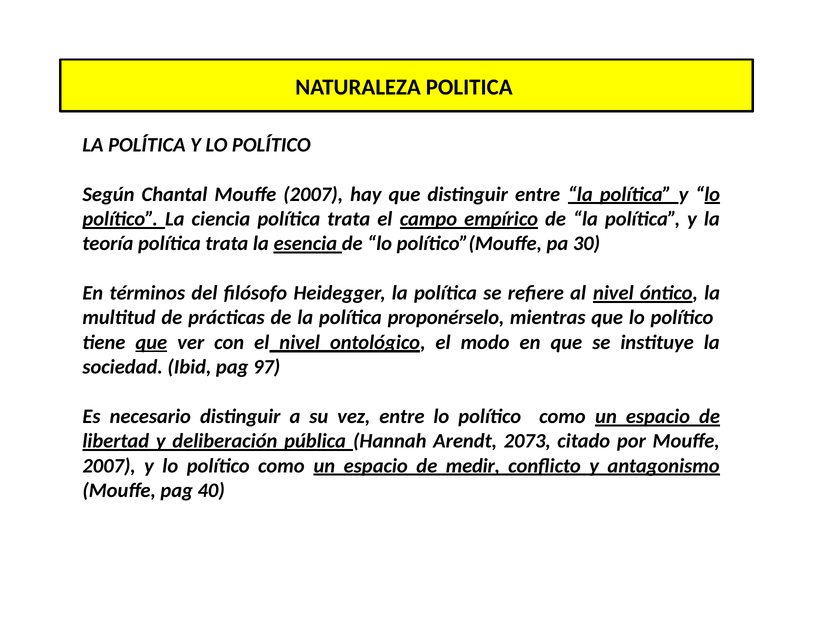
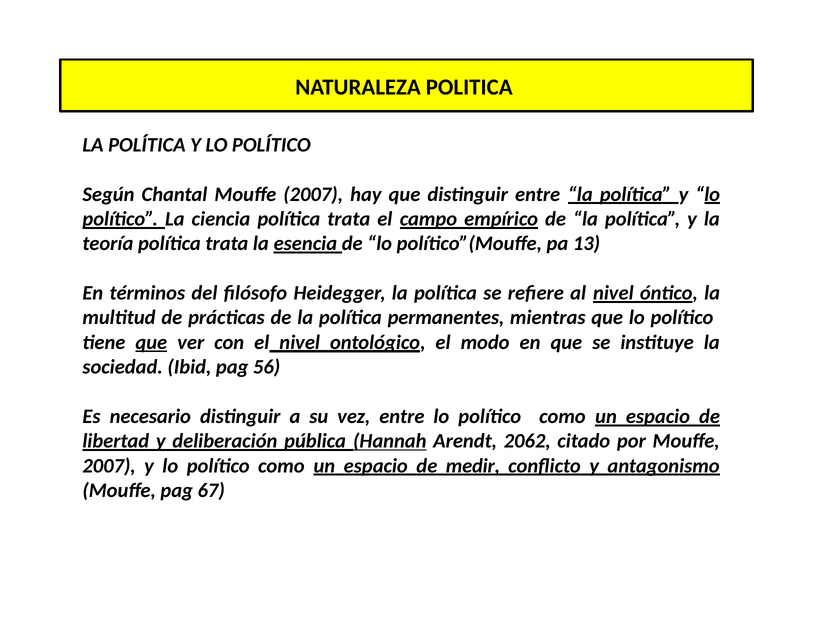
30: 30 -> 13 (587, 243)
proponérselo: proponérselo -> permanentes (446, 317)
97: 97 -> 56 (267, 367)
Hannah underline: none -> present (390, 441)
2073: 2073 -> 2062 (527, 441)
40: 40 -> 67 (211, 490)
